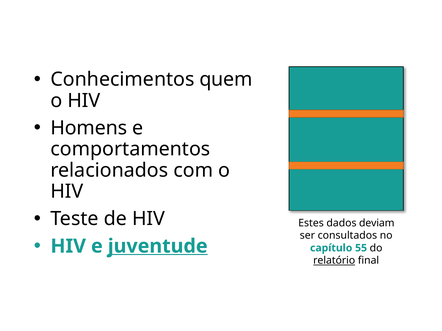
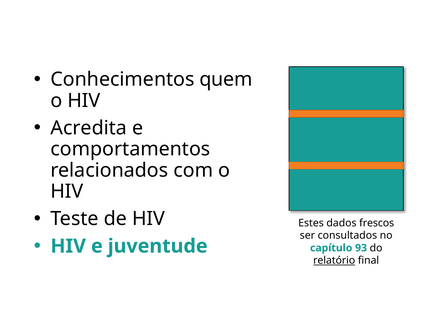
Homens: Homens -> Acredita (89, 128)
deviam: deviam -> frescos (377, 223)
juventude underline: present -> none (158, 247)
55: 55 -> 93 (361, 248)
